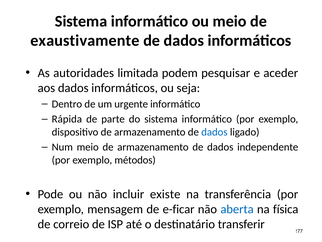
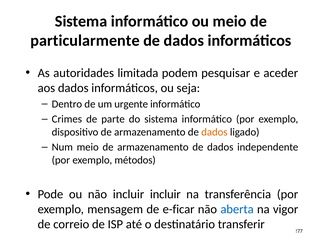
exaustivamente: exaustivamente -> particularmente (85, 41)
Rápida: Rápida -> Crimes (67, 119)
dados colour: blue -> orange (214, 132)
incluir existe: existe -> incluir (165, 194)
física: física -> vigor (286, 209)
